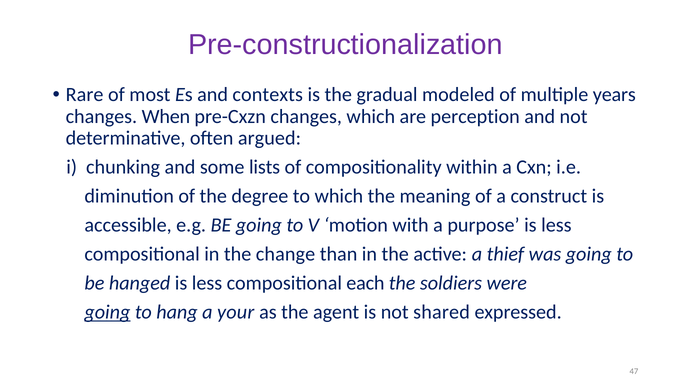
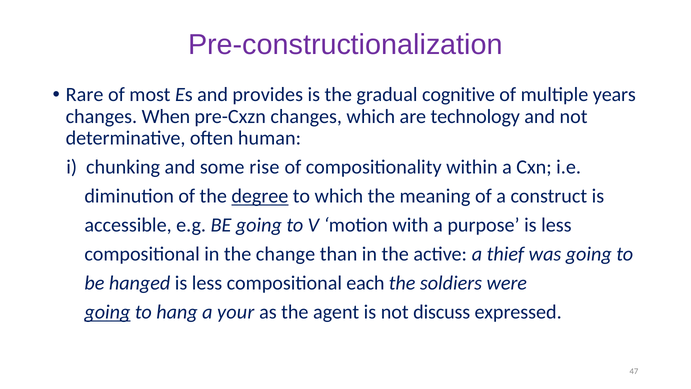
contexts: contexts -> provides (268, 95)
modeled: modeled -> cognitive (459, 95)
perception: perception -> technology (475, 116)
argued: argued -> human (269, 138)
lists: lists -> rise (264, 167)
degree underline: none -> present (260, 196)
shared: shared -> discuss (442, 312)
